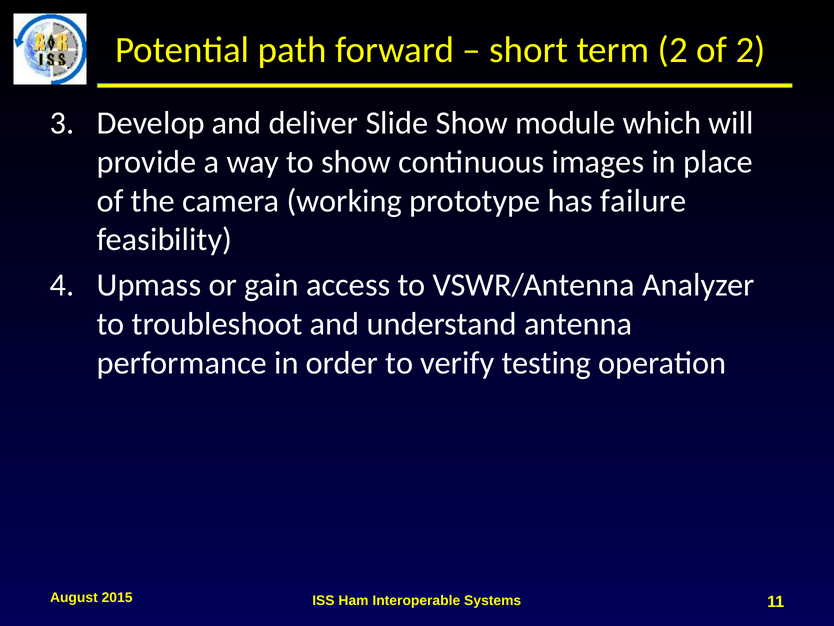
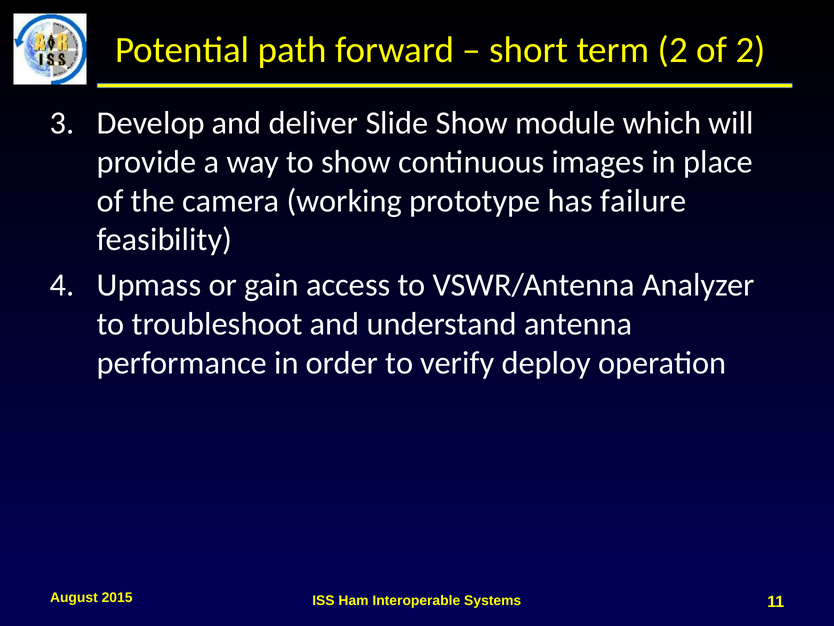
testing: testing -> deploy (546, 363)
